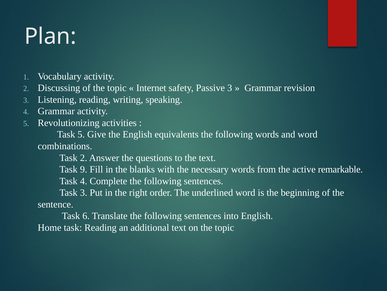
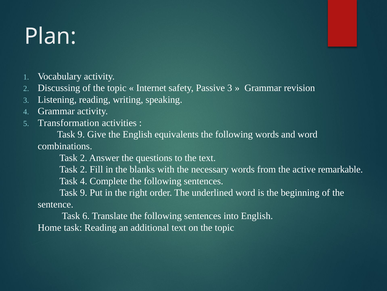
Revolutionizing: Revolutionizing -> Transformation (69, 123)
5: 5 -> 9 (81, 134)
9: 9 -> 2 (84, 169)
3: 3 -> 9 (84, 192)
